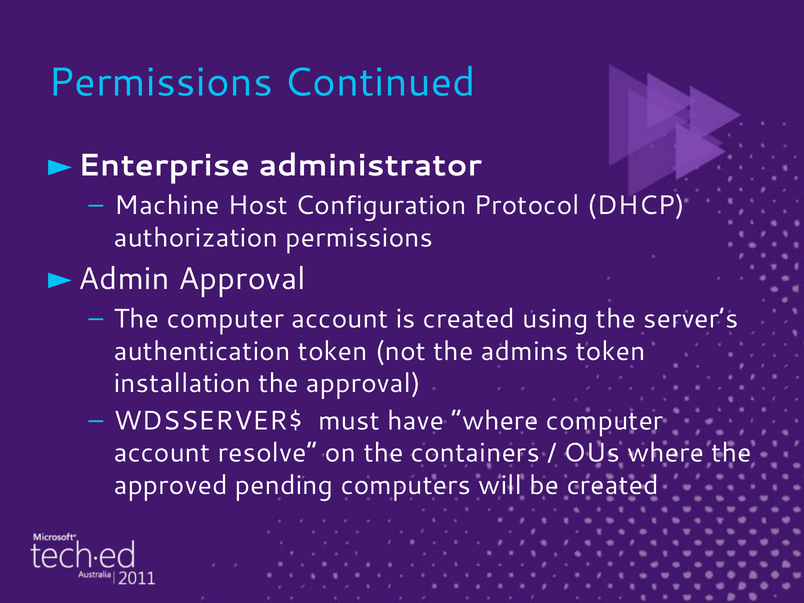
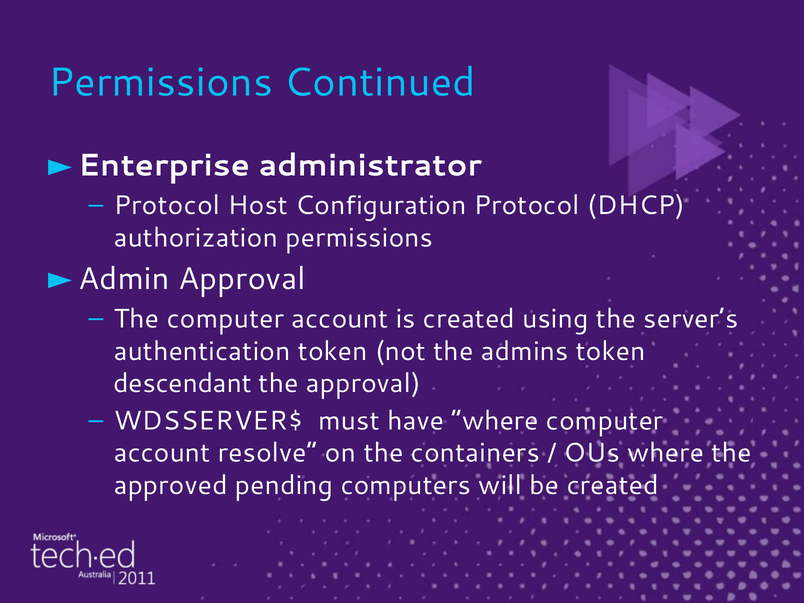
Machine: Machine -> Protocol (167, 206)
installation: installation -> descendant (182, 383)
